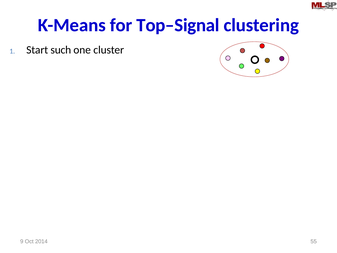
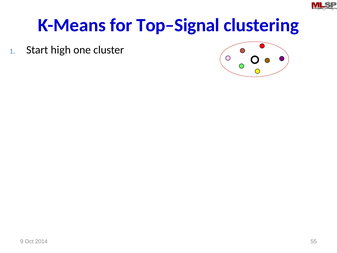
such: such -> high (61, 50)
